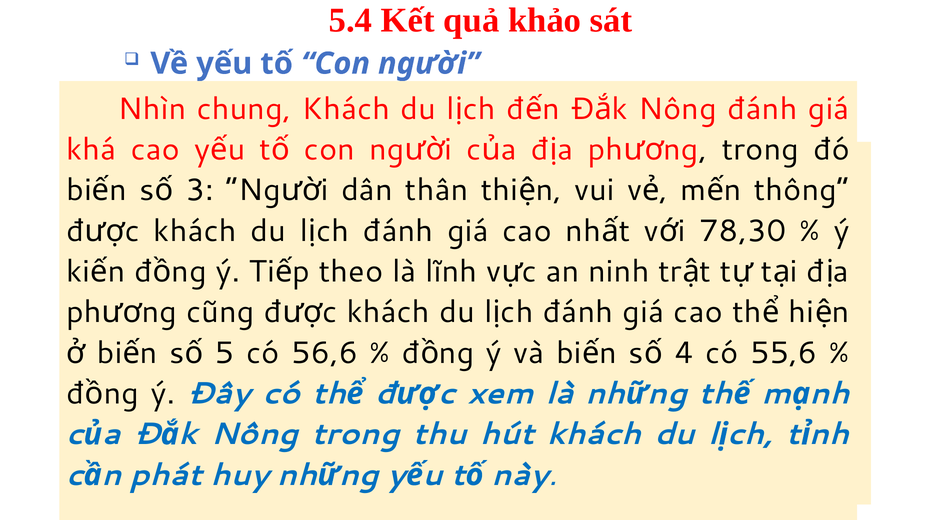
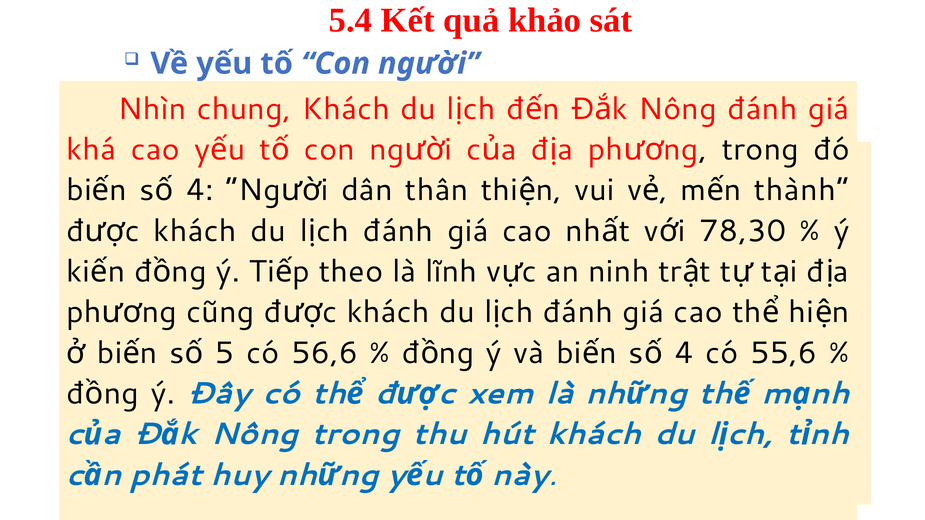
3: 3 -> 4 (200, 190)
thông: thông -> thành (801, 190)
